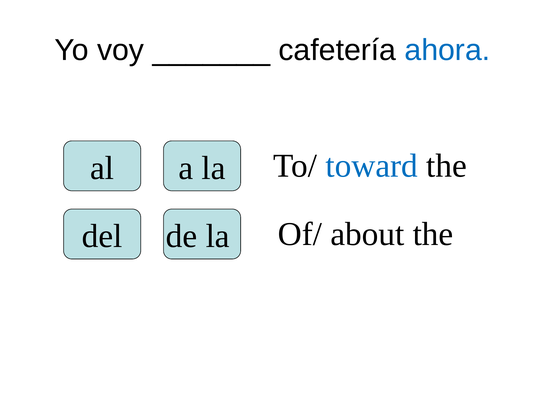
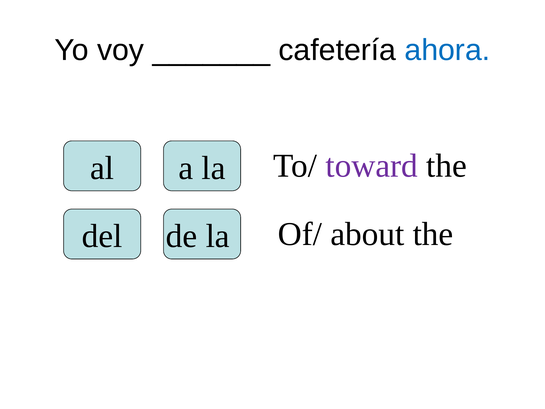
toward colour: blue -> purple (372, 166)
